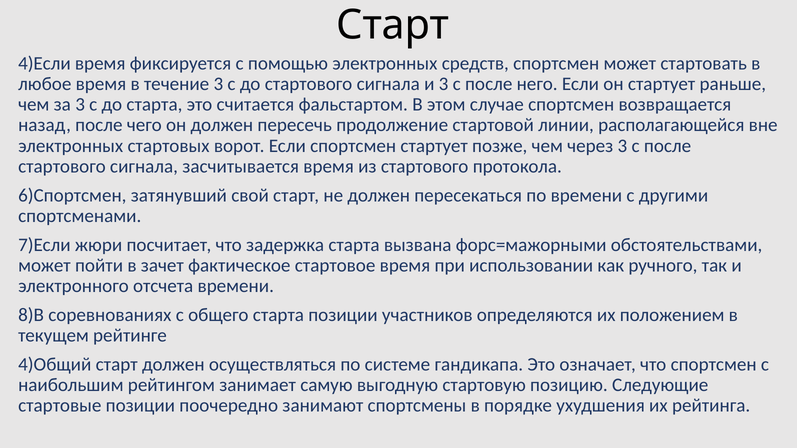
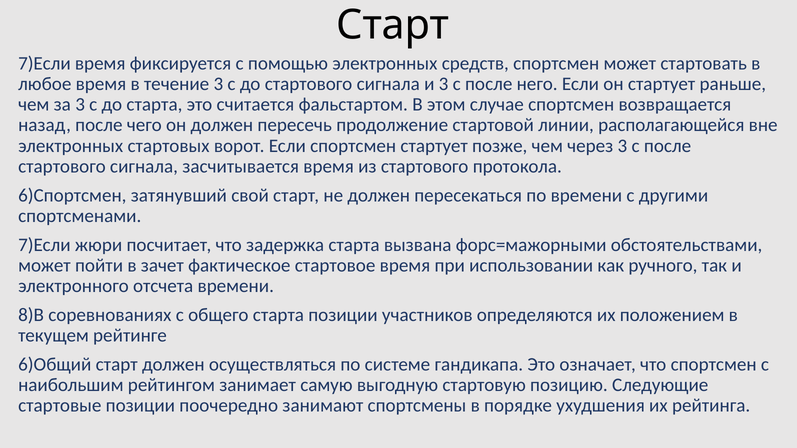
4)Если: 4)Если -> 7)Если (44, 63)
4)Общий: 4)Общий -> 6)Общий (55, 365)
